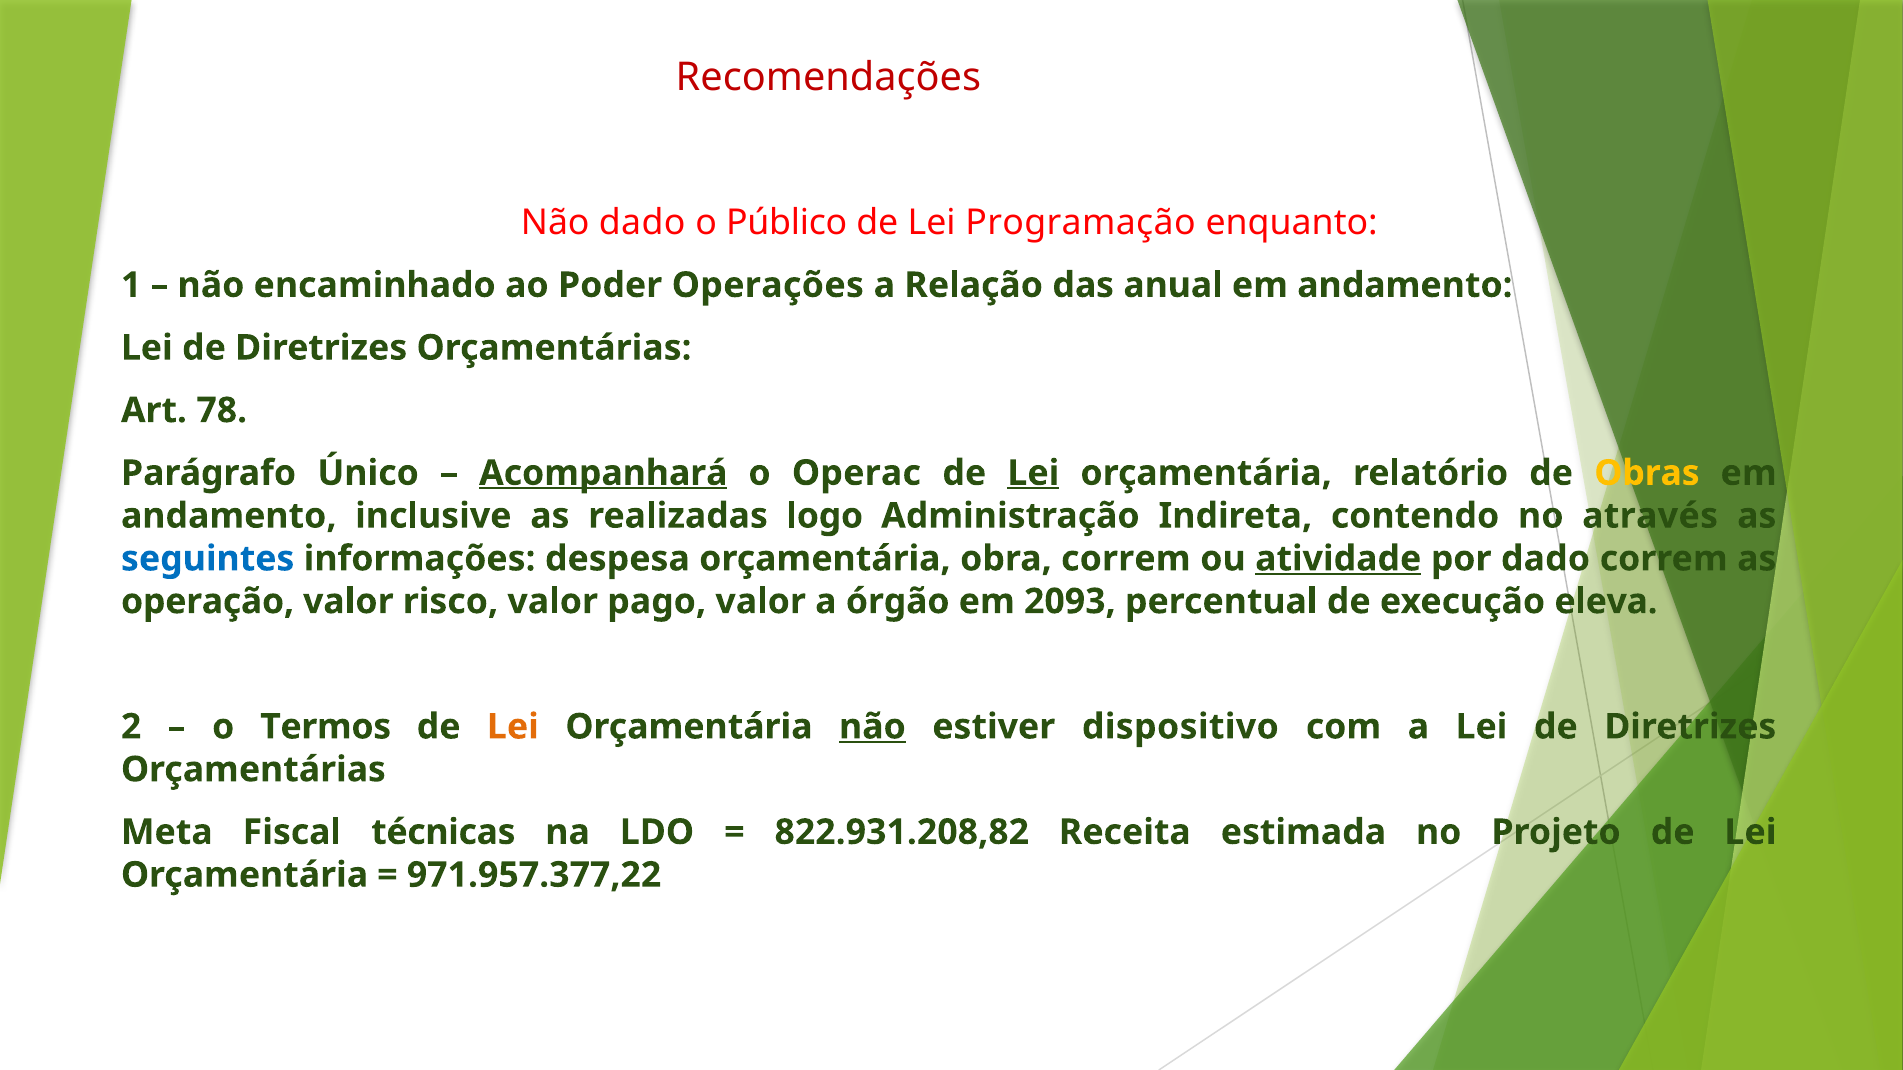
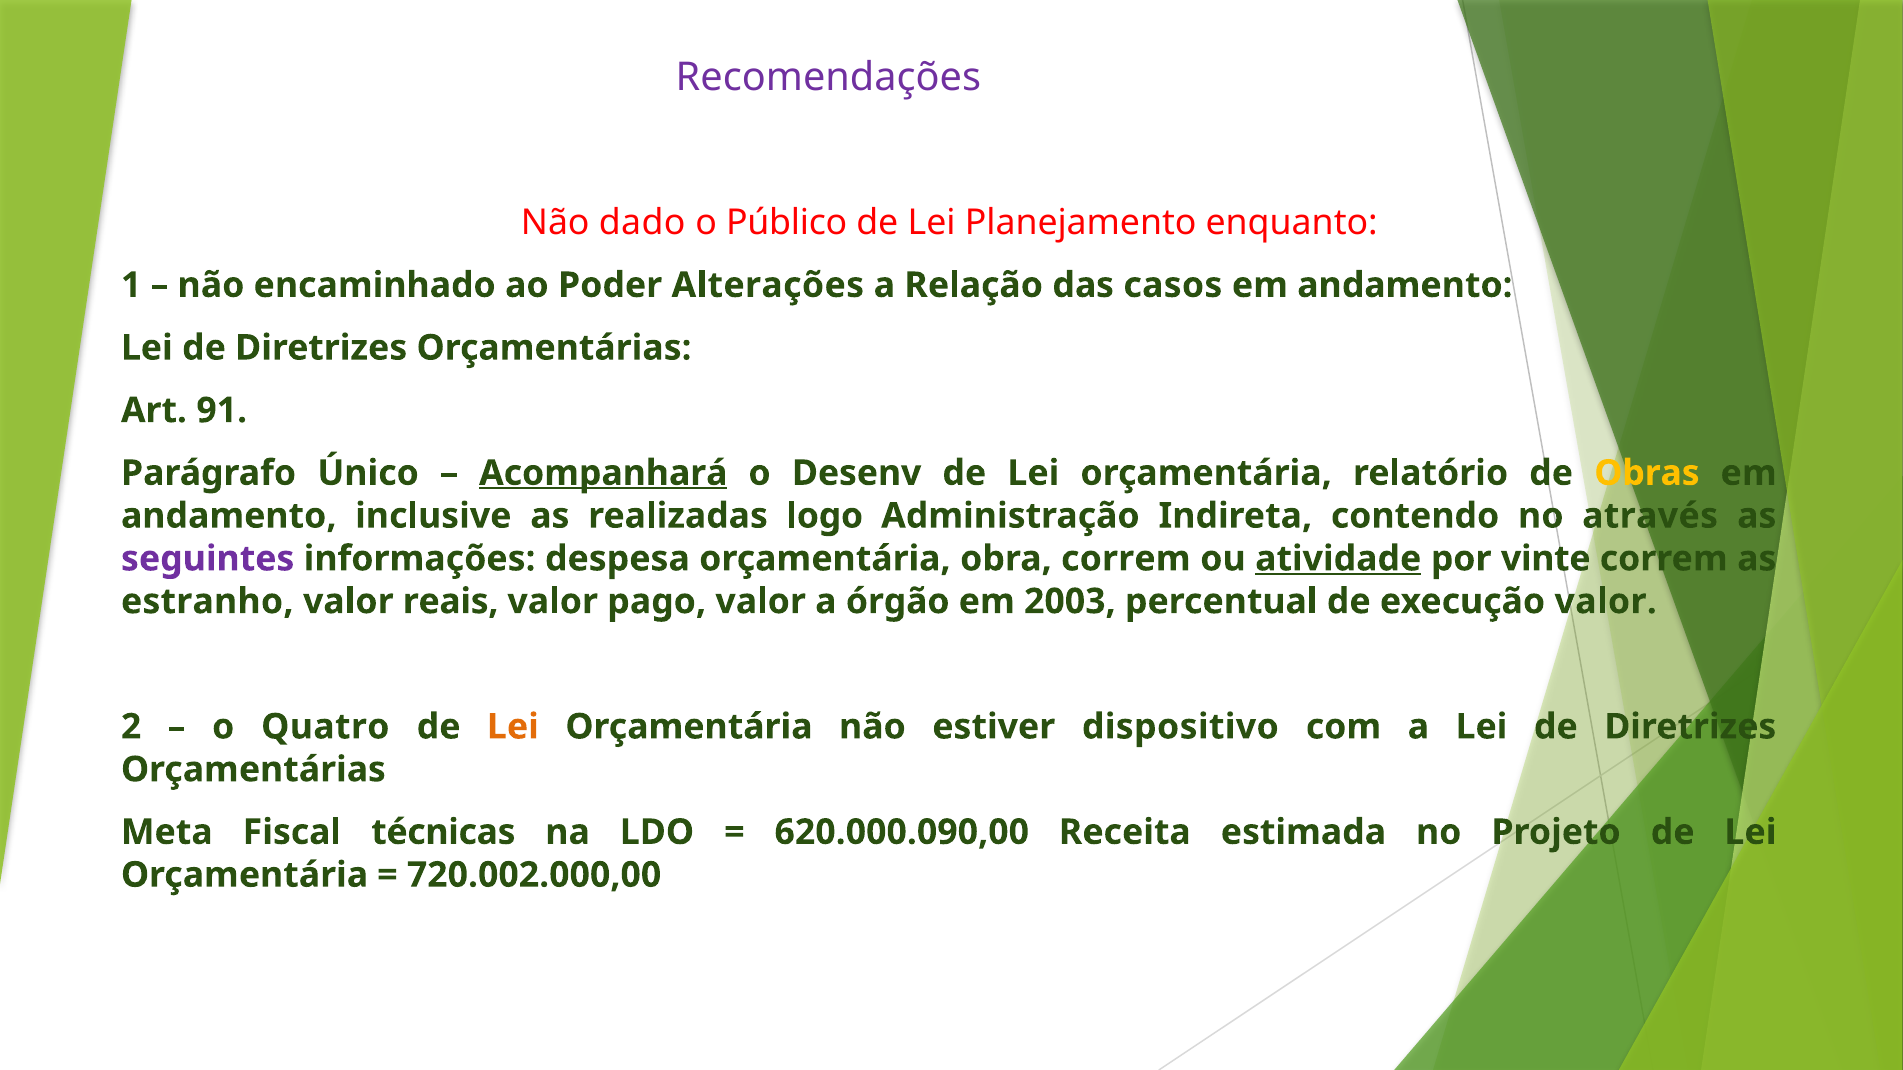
Recomendações colour: red -> purple (828, 77)
Programação: Programação -> Planejamento (1081, 223)
Operações: Operações -> Alterações (768, 285)
anual: anual -> casos (1173, 285)
78: 78 -> 91 (222, 411)
Operac: Operac -> Desenv (857, 473)
Lei underline: present -> none (1033, 473)
seguintes colour: blue -> purple (208, 559)
por dado: dado -> vinte (1546, 559)
operação: operação -> estranho (207, 602)
risco: risco -> reais (451, 602)
2093: 2093 -> 2003 (1070, 602)
execução eleva: eleva -> valor (1606, 602)
Termos: Termos -> Quatro (325, 727)
não underline: present -> none (872, 727)
822.931.208,82: 822.931.208,82 -> 620.000.090,00 (902, 832)
971.957.377,22: 971.957.377,22 -> 720.002.000,00 (534, 875)
